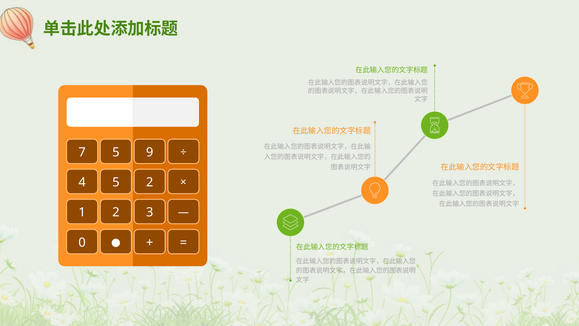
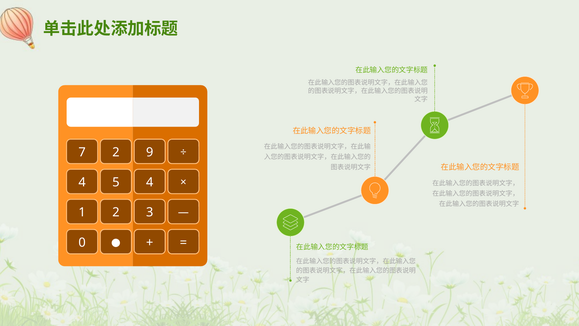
7 5: 5 -> 2 (116, 152)
5 2: 2 -> 4 (150, 182)
